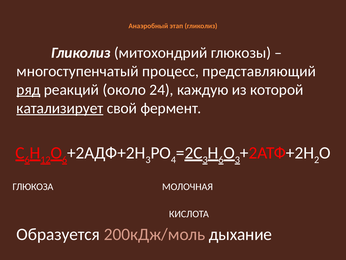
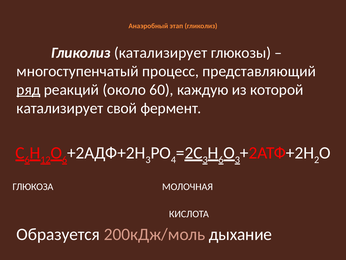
Гликолиз митохондрий: митохондрий -> катализирует (161, 53)
24: 24 -> 60 (162, 90)
катализирует underline: present -> none (60, 108)
